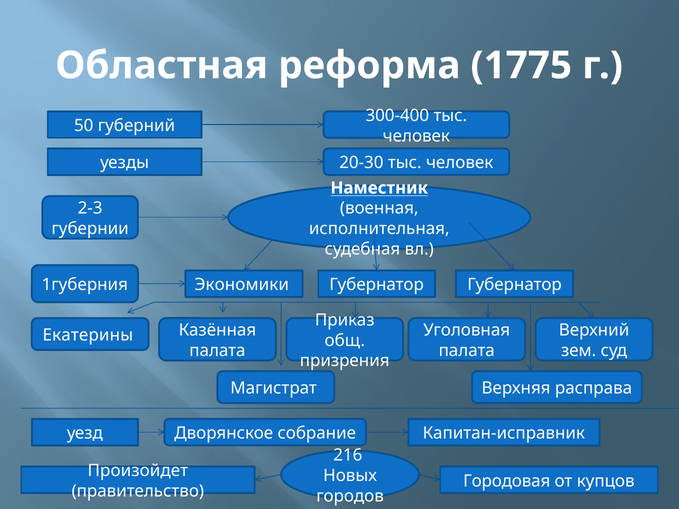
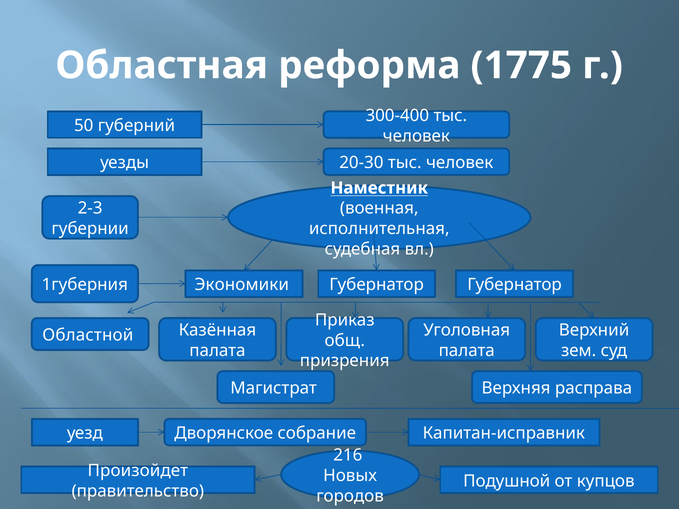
Екатерины: Екатерины -> Областной (88, 335)
Городовая: Городовая -> Подушной (507, 481)
